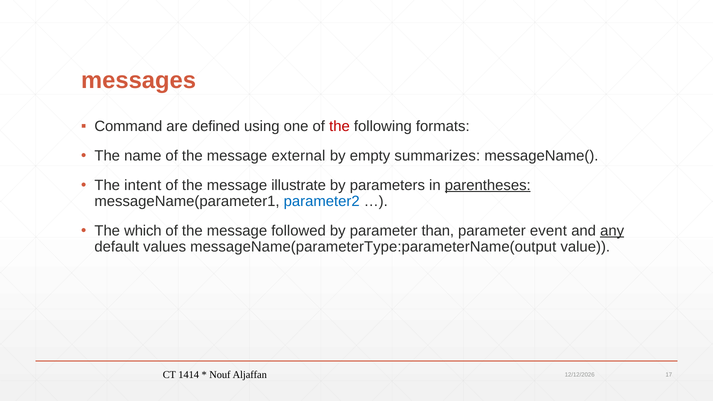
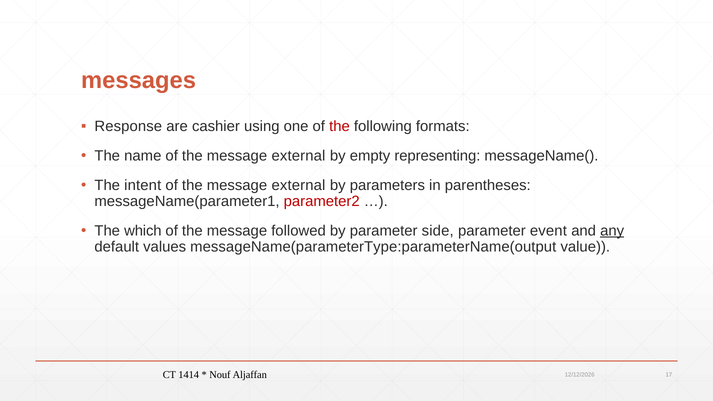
Command: Command -> Response (128, 126)
defined: defined -> cashier (216, 126)
summarizes: summarizes -> representing (437, 156)
illustrate: illustrate -> external (298, 185)
parentheses underline: present -> none (488, 185)
parameter2 colour: blue -> red (322, 201)
than: than -> side (438, 231)
